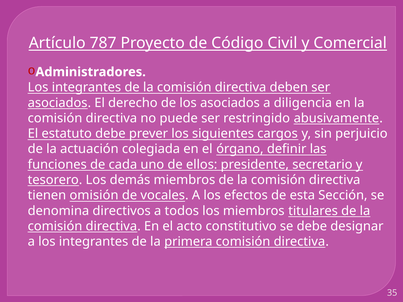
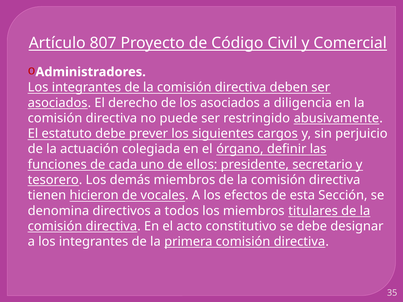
787: 787 -> 807 (103, 43)
omisión: omisión -> hicieron (94, 196)
